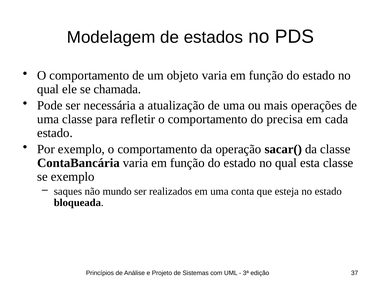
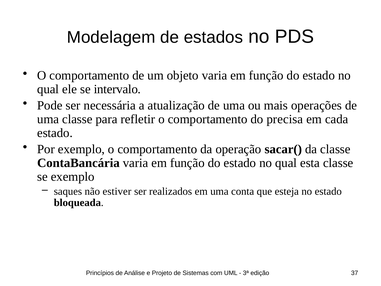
chamada: chamada -> intervalo (117, 89)
mundo: mundo -> estiver (117, 191)
